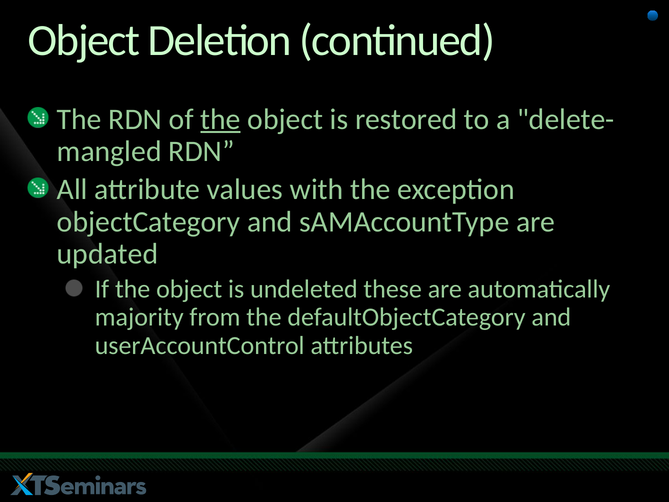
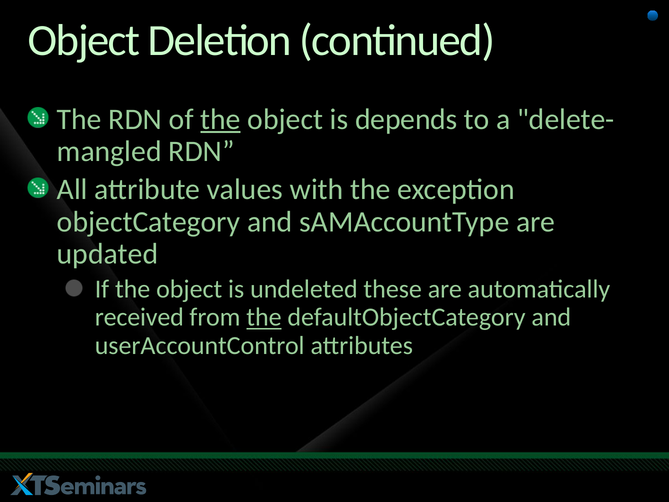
restored: restored -> depends (406, 119)
majority: majority -> received (139, 317)
the underline: none -> present (264, 317)
